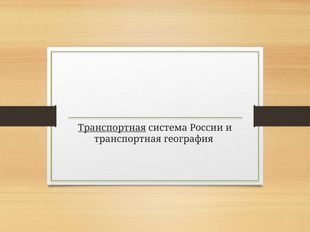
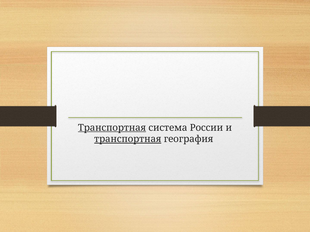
транспортная underline: none -> present (128, 139)
